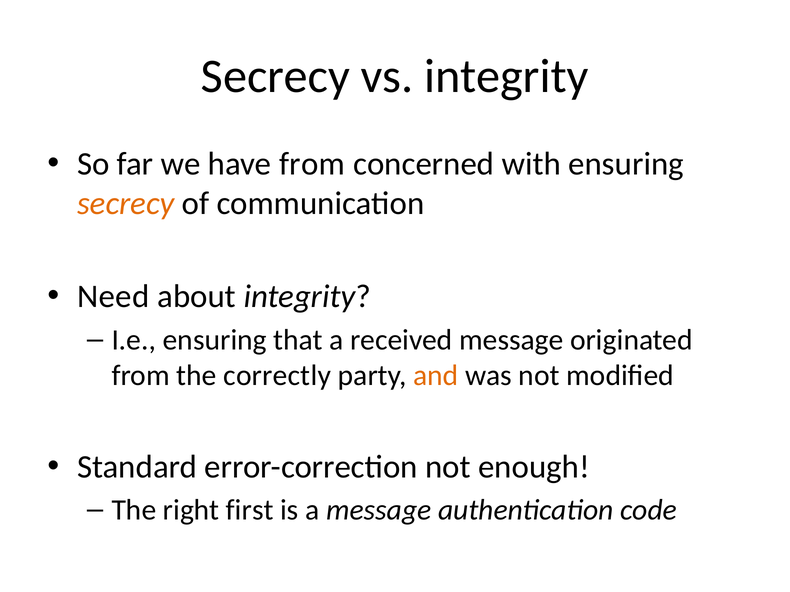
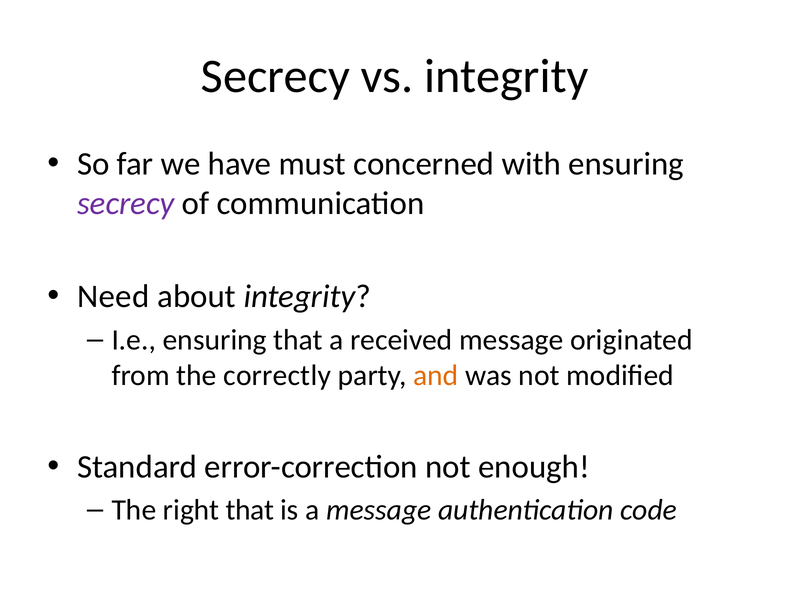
have from: from -> must (312, 164)
secrecy colour: orange -> purple (126, 204)
right first: first -> that (250, 511)
